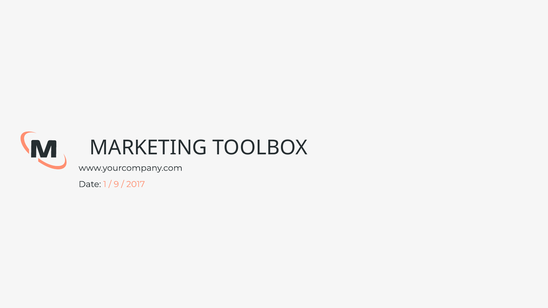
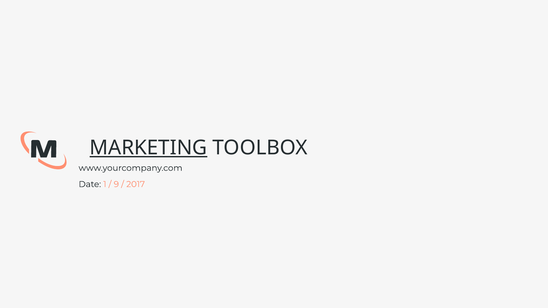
MARKETING underline: none -> present (148, 148)
